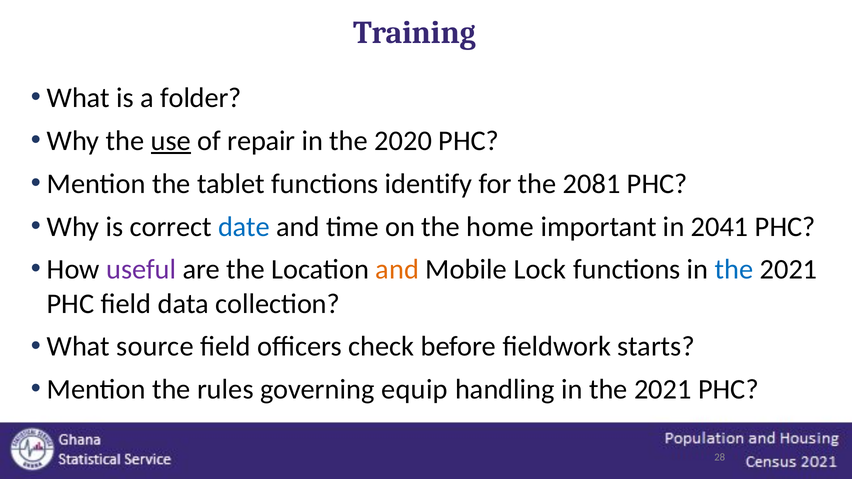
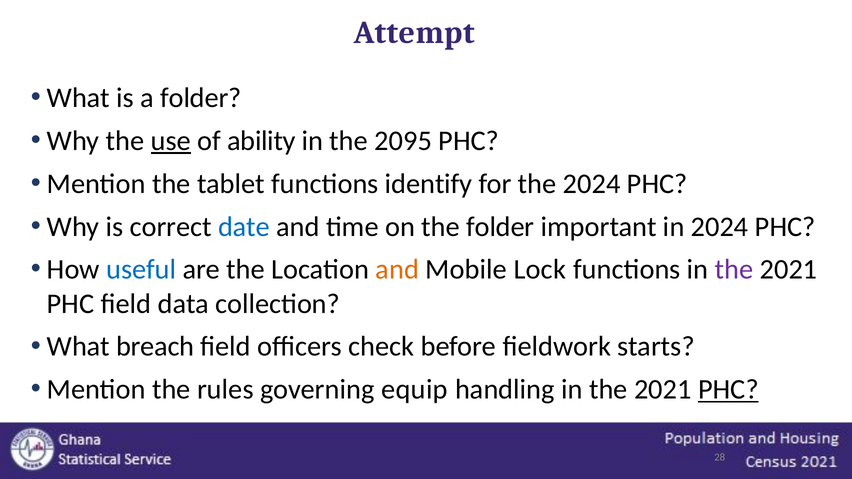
Training: Training -> Attempt (414, 33)
repair: repair -> ability (261, 141)
2020: 2020 -> 2095 (403, 141)
the 2081: 2081 -> 2024 (592, 184)
the home: home -> folder (500, 227)
in 2041: 2041 -> 2024 (720, 227)
useful colour: purple -> blue (141, 270)
the colour: blue -> purple (734, 270)
source: source -> breach (155, 347)
PHC underline: none -> present (728, 390)
